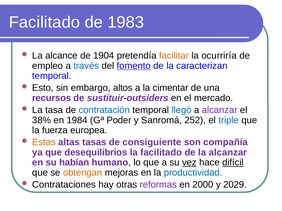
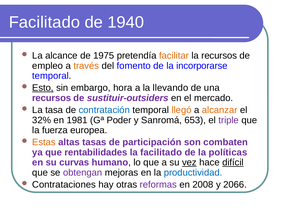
1983: 1983 -> 1940 (126, 22)
1904: 1904 -> 1975 (104, 56)
la ocurriría: ocurriría -> recursos (219, 56)
través colour: blue -> orange (86, 66)
fomento underline: present -> none (134, 66)
caracterizan: caracterizan -> incorporarse (202, 66)
Esto underline: none -> present (43, 88)
altos: altos -> hora (123, 88)
cimentar: cimentar -> llevando (171, 88)
llegó colour: blue -> orange (182, 110)
alcanzar colour: purple -> orange (220, 110)
38%: 38% -> 32% (42, 120)
1984: 1984 -> 1981 (77, 120)
252: 252 -> 653 (195, 120)
triple colour: blue -> purple (229, 120)
consiguiente: consiguiente -> participación (152, 143)
compañía: compañía -> combaten (226, 143)
desequilibrios: desequilibrios -> rentabilidades (96, 153)
la alcanzar: alcanzar -> políticas (228, 153)
habían: habían -> curvas (74, 163)
obtengan colour: orange -> purple (83, 173)
2000: 2000 -> 2008 (203, 185)
2029: 2029 -> 2066 (235, 185)
